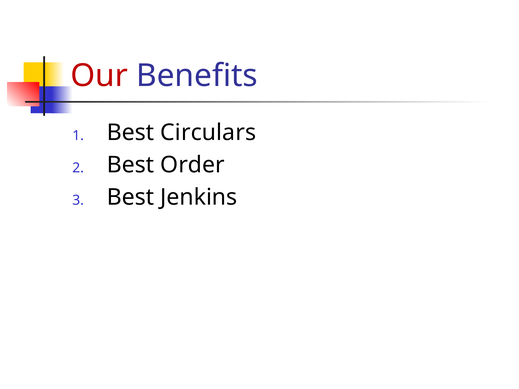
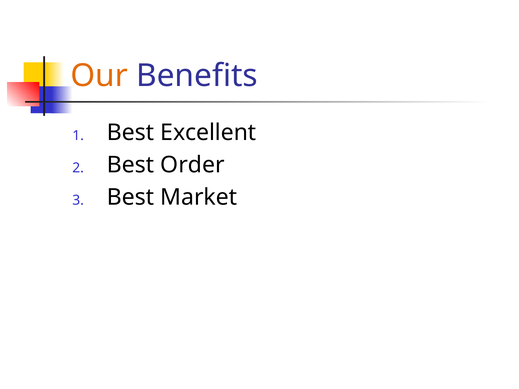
Our colour: red -> orange (99, 76)
Circulars: Circulars -> Excellent (208, 133)
Jenkins: Jenkins -> Market (199, 197)
